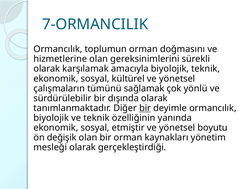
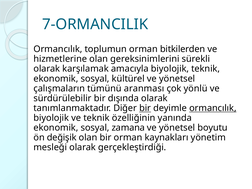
doğmasını: doğmasını -> bitkilerden (183, 49)
sağlamak: sağlamak -> aranması (144, 88)
ormancılık underline: none -> present (213, 108)
etmiştir: etmiştir -> zamana (128, 128)
